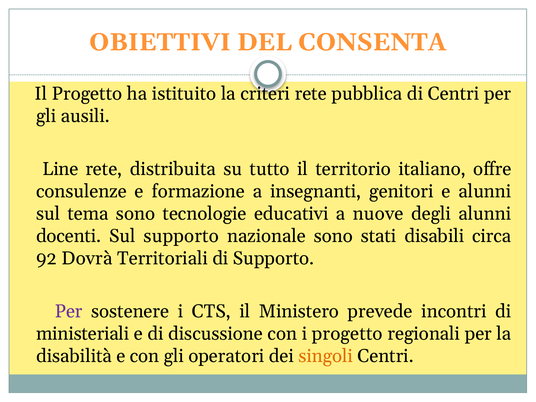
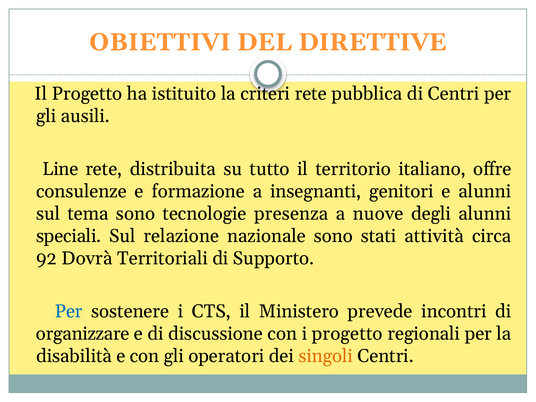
CONSENTA: CONSENTA -> DIRETTIVE (372, 42)
educativi: educativi -> presenza (291, 214)
docenti: docenti -> speciali (69, 236)
Sul supporto: supporto -> relazione (181, 236)
disabili: disabili -> attività (434, 236)
Per colour: purple -> blue (69, 311)
ministeriali: ministeriali -> organizzare (83, 334)
